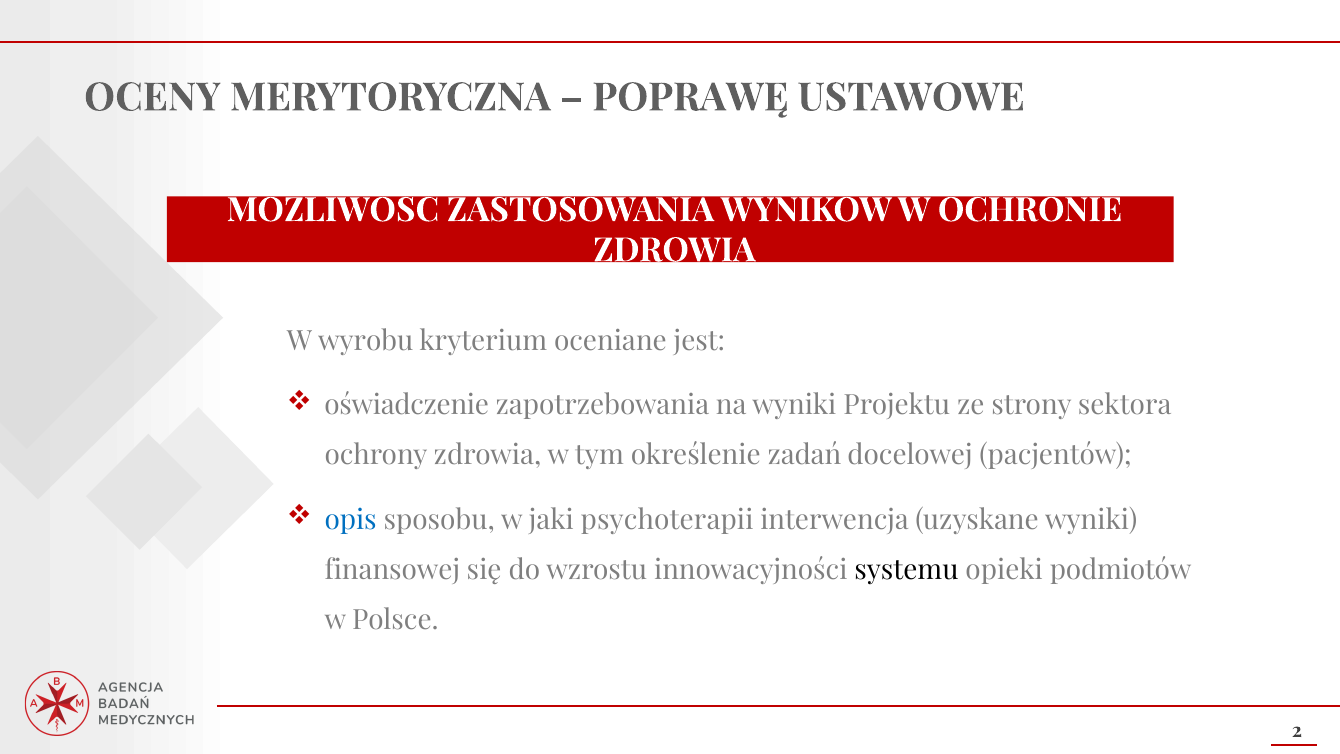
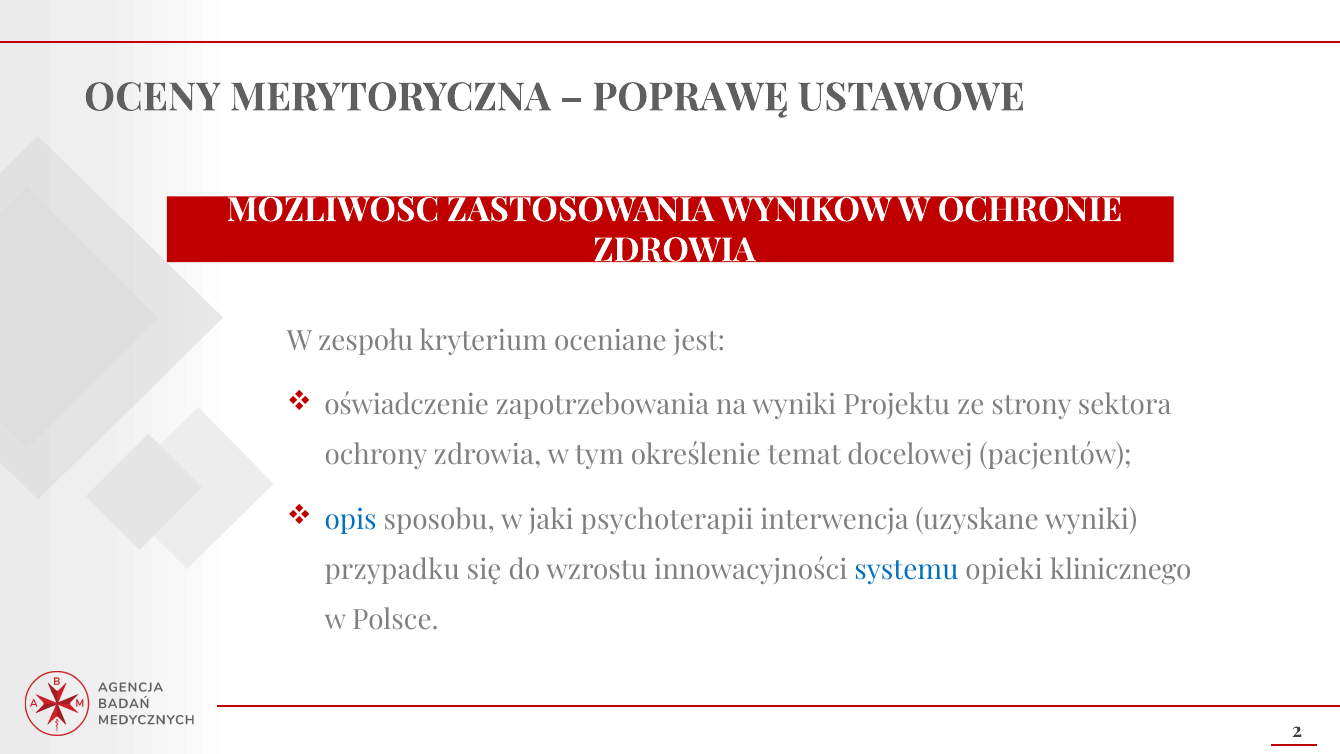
wyrobu: wyrobu -> zespołu (366, 341)
zadań: zadań -> temat (804, 456)
finansowej: finansowej -> przypadku (392, 570)
systemu colour: black -> blue (906, 570)
podmiotów: podmiotów -> klinicznego (1121, 570)
